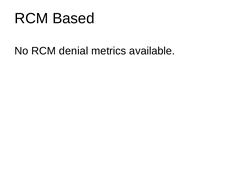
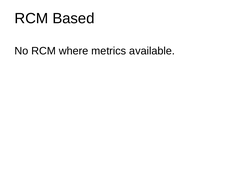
denial: denial -> where (74, 51)
